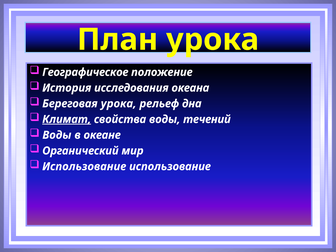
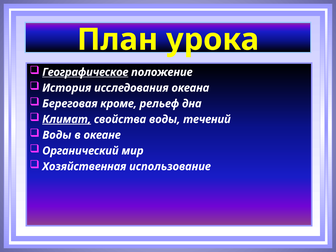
Географическое underline: none -> present (85, 72)
Береговая урока: урока -> кроме (119, 103)
Использование: Использование -> Хозяйственная (84, 166)
